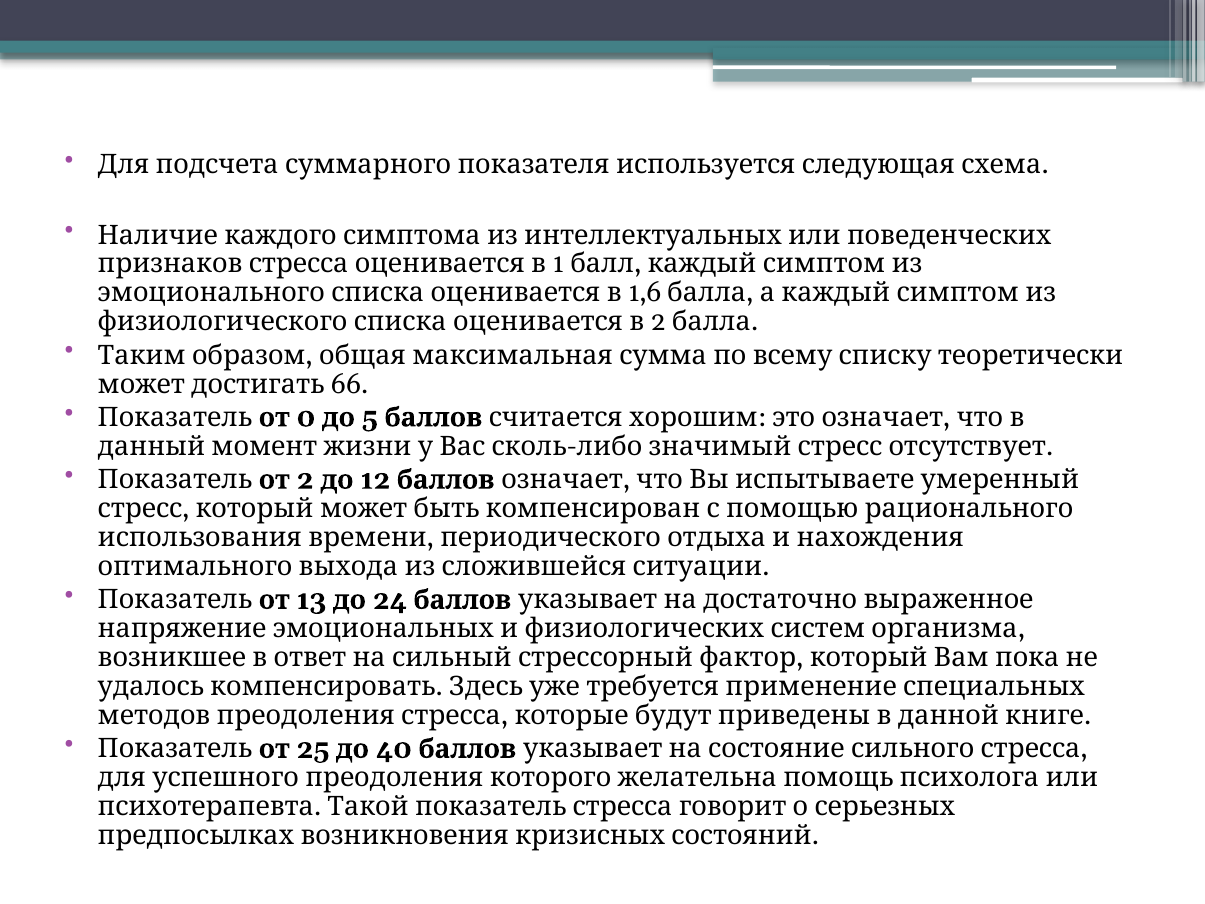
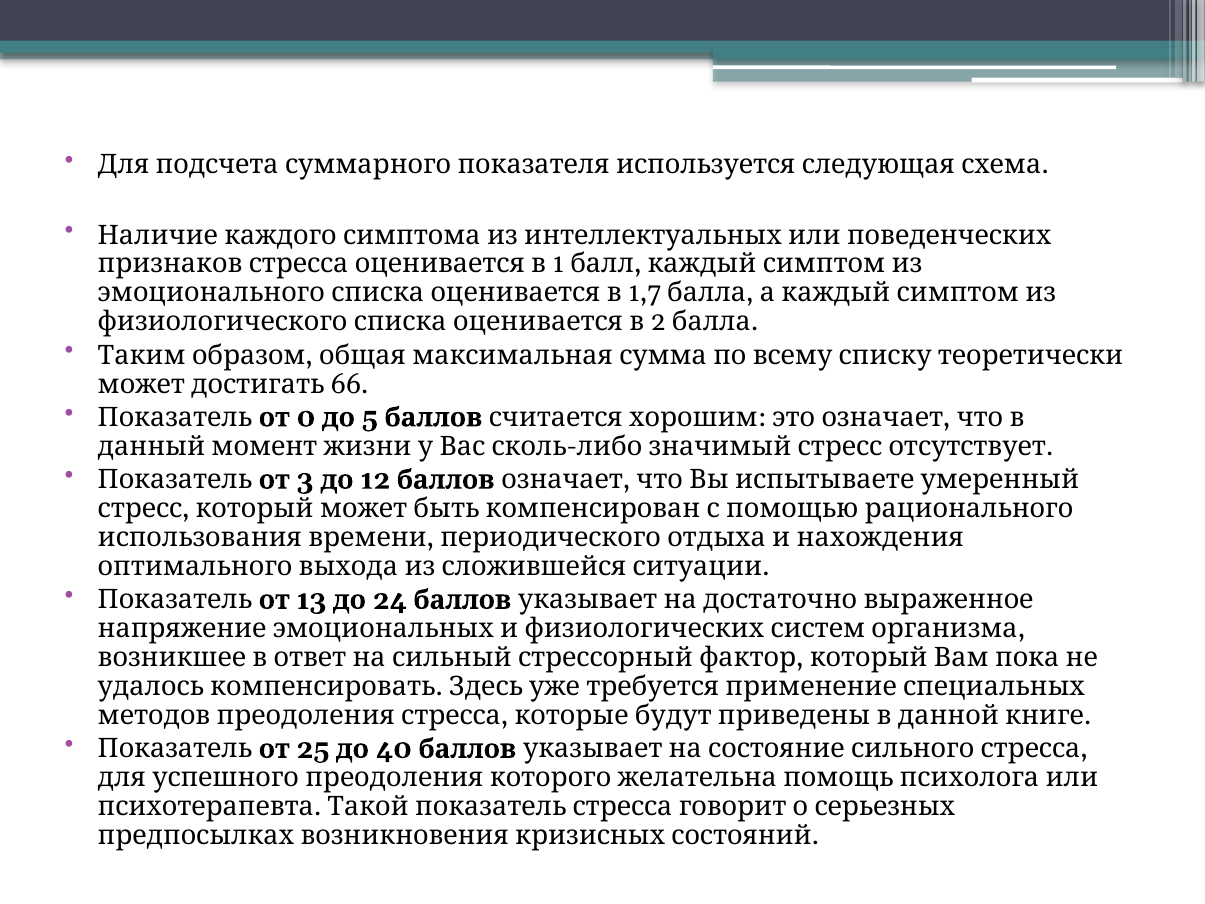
1,6: 1,6 -> 1,7 (645, 293)
Показатель 2: 2 -> 3 (305, 480)
